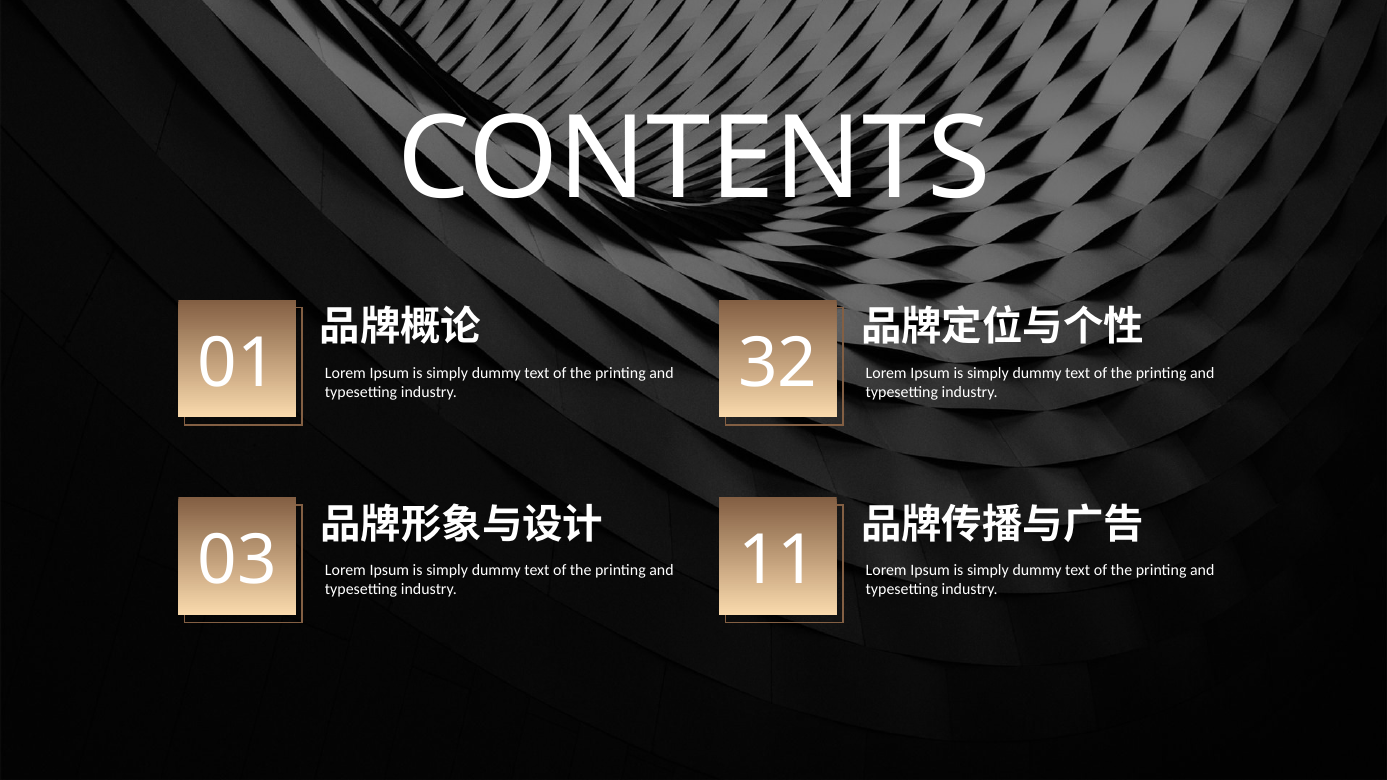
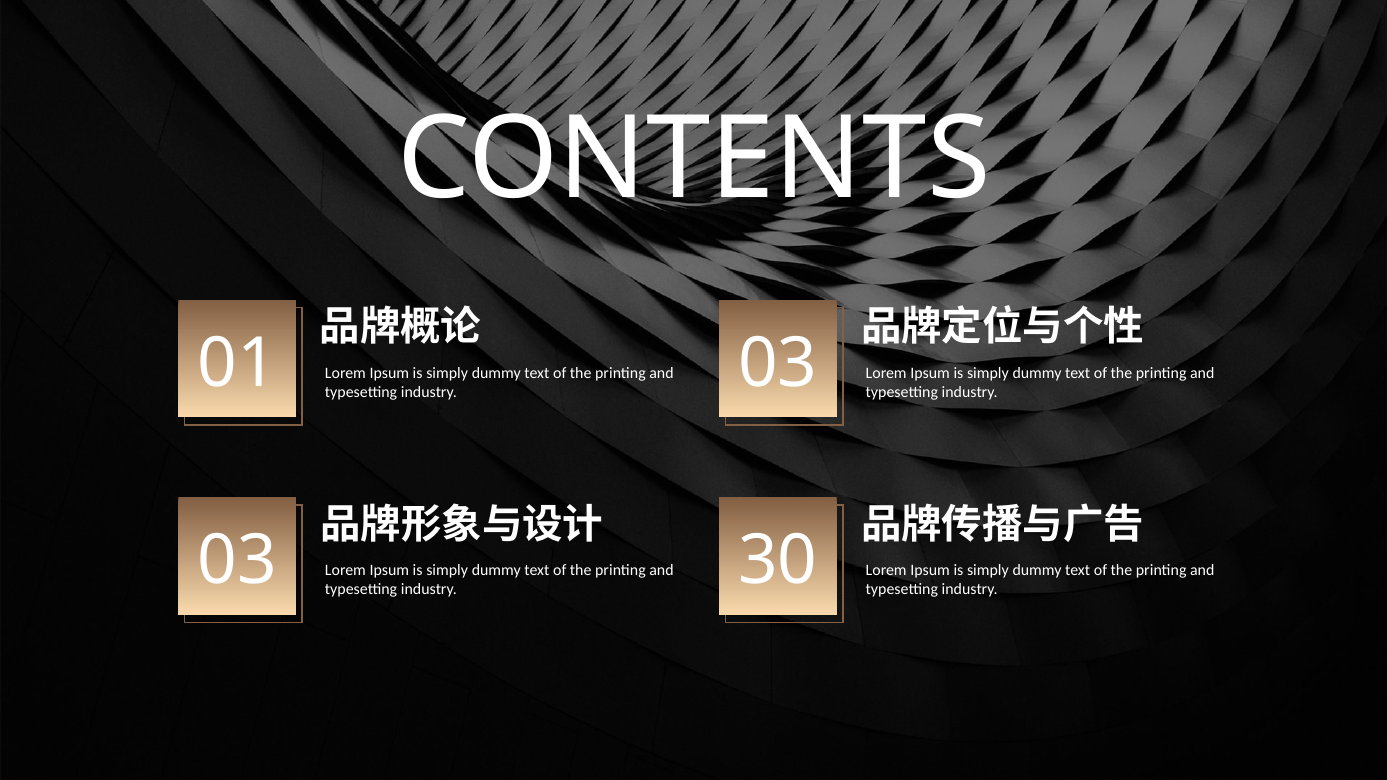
32: 32 -> 03 (778, 363)
11: 11 -> 30 (778, 561)
